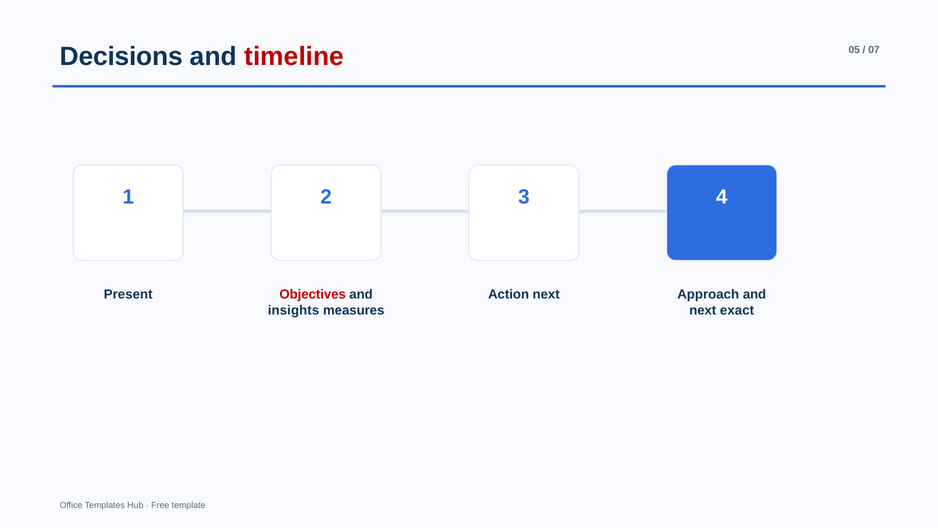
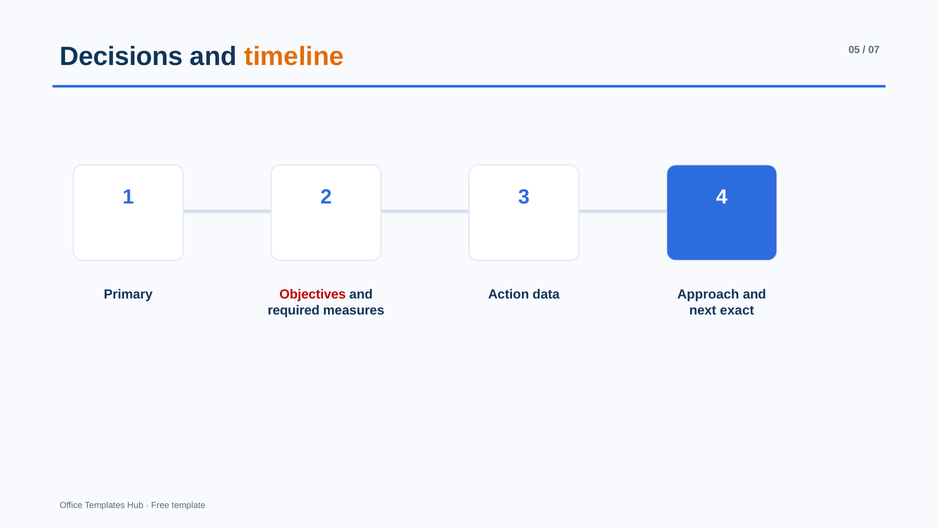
timeline colour: red -> orange (294, 56)
Present: Present -> Primary (128, 294)
Action next: next -> data (546, 294)
insights: insights -> required (294, 310)
